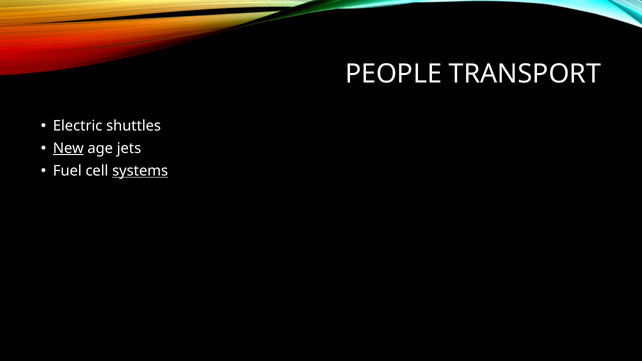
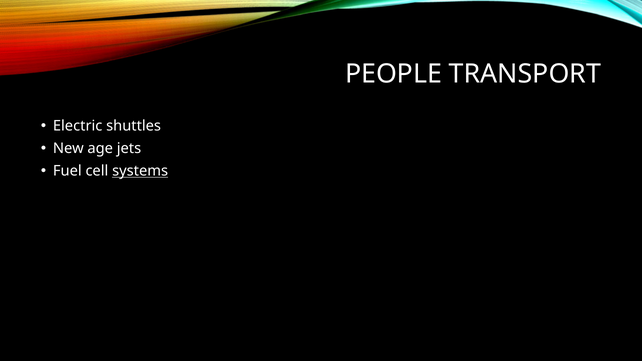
New underline: present -> none (68, 148)
